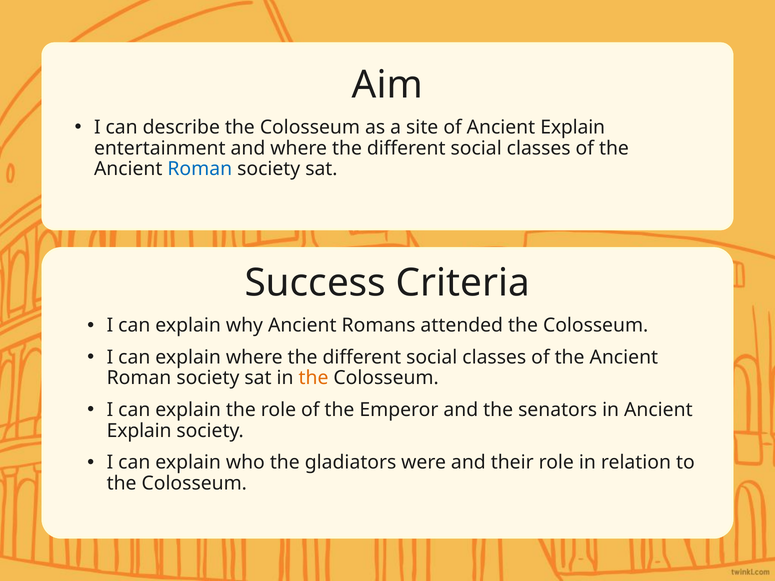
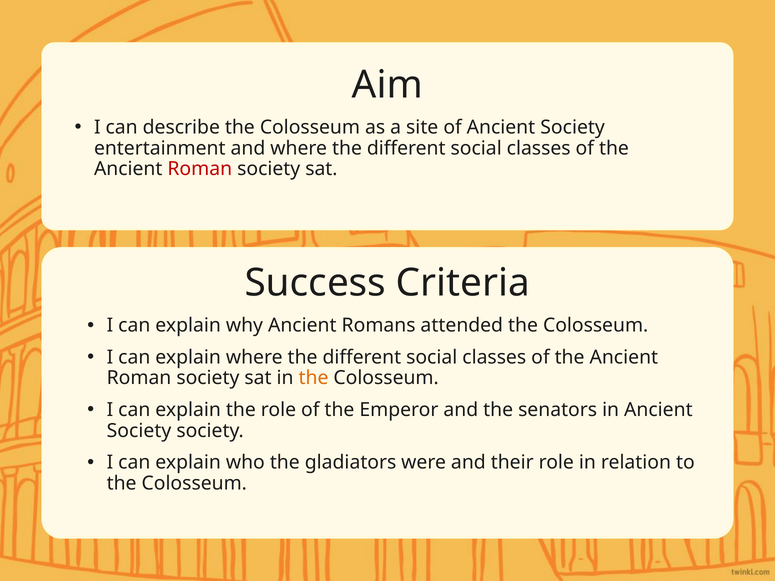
of Ancient Explain: Explain -> Society (573, 127)
Roman colour: blue -> red (200, 169)
Explain: Explain -> Society (139, 431)
